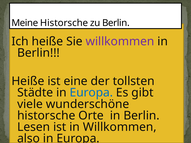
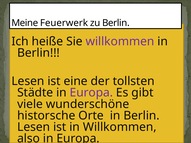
Meine Historsche: Historsche -> Feuerwerk (64, 23)
Heiße: Heiße -> Lesen (28, 81)
Europa colour: blue -> purple (91, 93)
